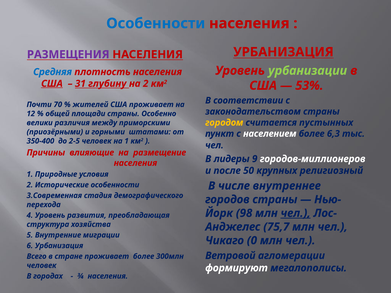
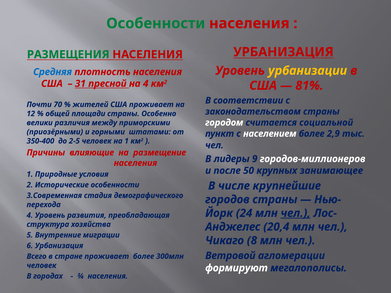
Особенности colour: blue -> green (156, 23)
РАЗМЕЩЕНИЯ colour: purple -> green (68, 55)
урбанизации colour: light green -> yellow (308, 71)
США underline: present -> none (52, 84)
глубину: глубину -> пресной (107, 84)
на 2: 2 -> 4 (146, 84)
53%: 53% -> 81% (309, 86)
городом colour: yellow -> white (224, 123)
пустынных: пустынных -> социальной (326, 123)
6,3: 6,3 -> 2,9 (333, 134)
религиозный: религиозный -> занимающее (331, 171)
внутреннее: внутреннее -> крупнейшие (287, 186)
98: 98 -> 24 (244, 213)
75,7: 75,7 -> 20,4 (276, 227)
0: 0 -> 8 (252, 241)
